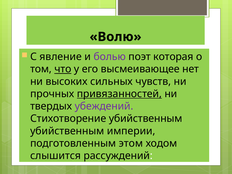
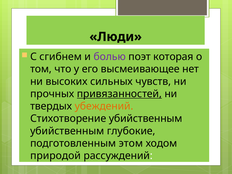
Волю: Волю -> Люди (116, 37)
явление: явление -> сгибнем (61, 57)
что underline: present -> none (63, 69)
убеждений colour: purple -> orange (104, 106)
империи: империи -> глубокие (131, 131)
слышится: слышится -> природой (56, 156)
